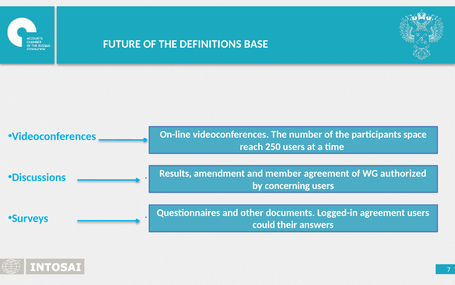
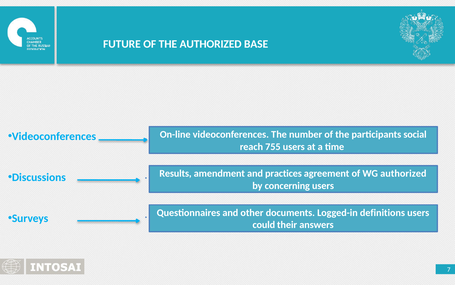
THE DEFINITIONS: DEFINITIONS -> AUTHORIZED (211, 44)
space: space -> social (415, 134)
250: 250 -> 755 (273, 146)
member: member -> practices (283, 173)
Logged-in agreement: agreement -> definitions (382, 212)
